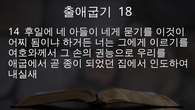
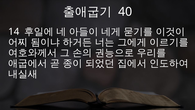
18: 18 -> 40 (125, 12)
